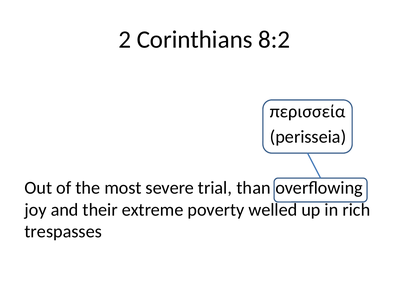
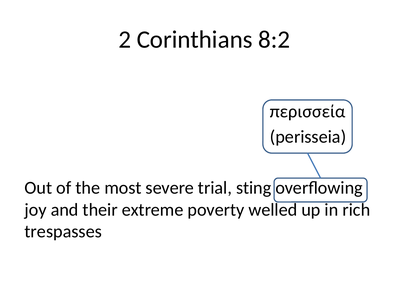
than: than -> sting (254, 188)
